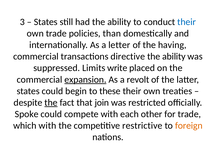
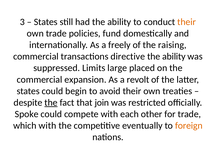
their colour: blue -> orange (187, 22)
than: than -> fund (112, 33)
letter: letter -> freely (119, 45)
having: having -> raising (172, 45)
write: write -> large (117, 68)
expansion underline: present -> none (85, 80)
these: these -> avoid (110, 91)
restrictive: restrictive -> eventually (142, 126)
